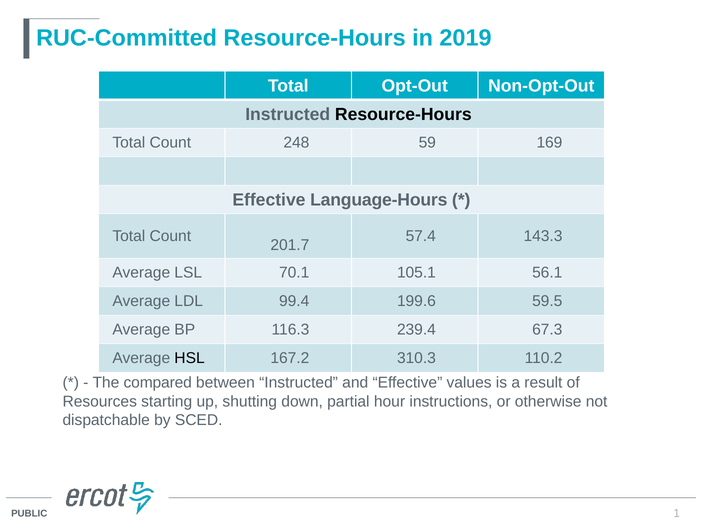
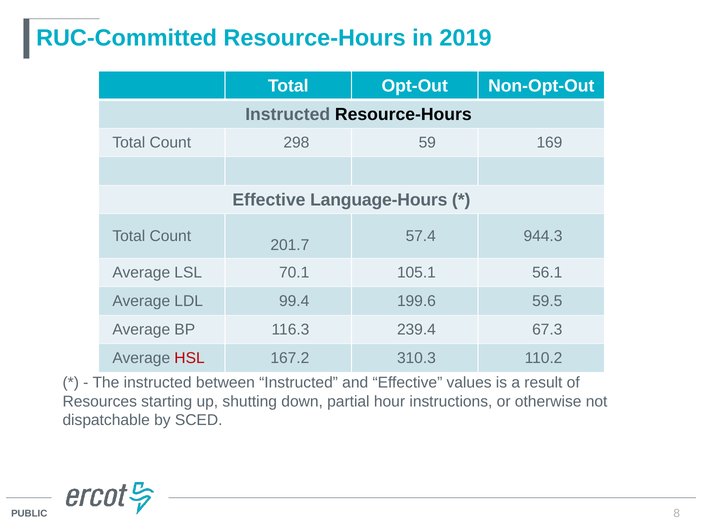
248: 248 -> 298 (296, 143)
143.3: 143.3 -> 944.3 (543, 236)
HSL colour: black -> red (190, 358)
The compared: compared -> instructed (158, 383)
1: 1 -> 8 (677, 514)
